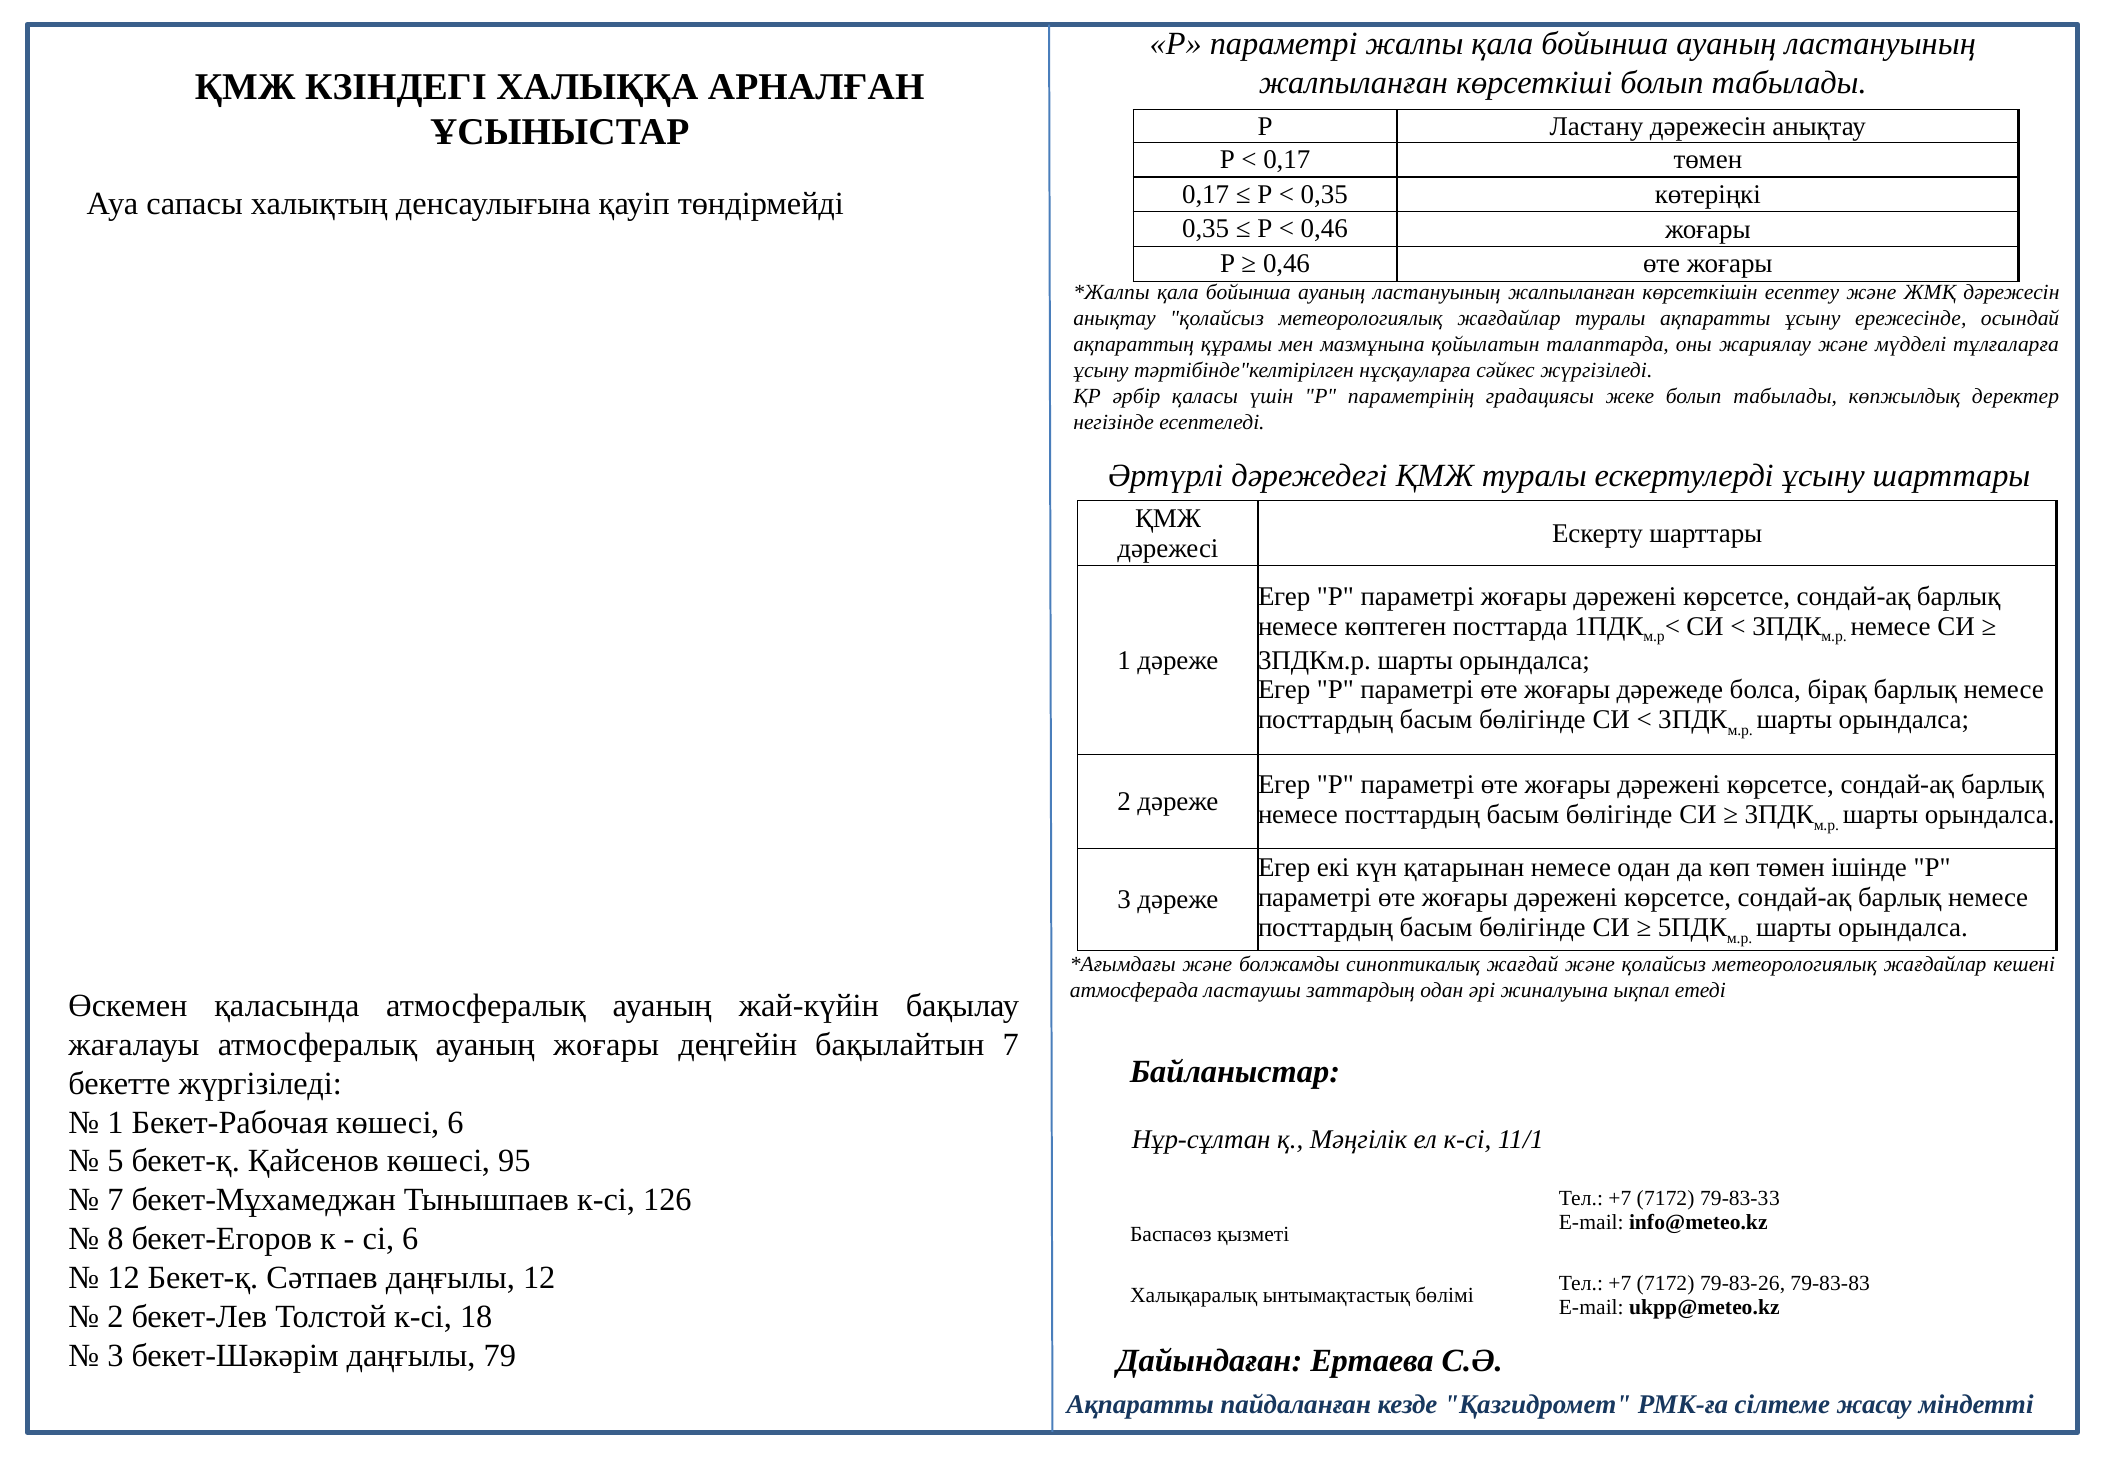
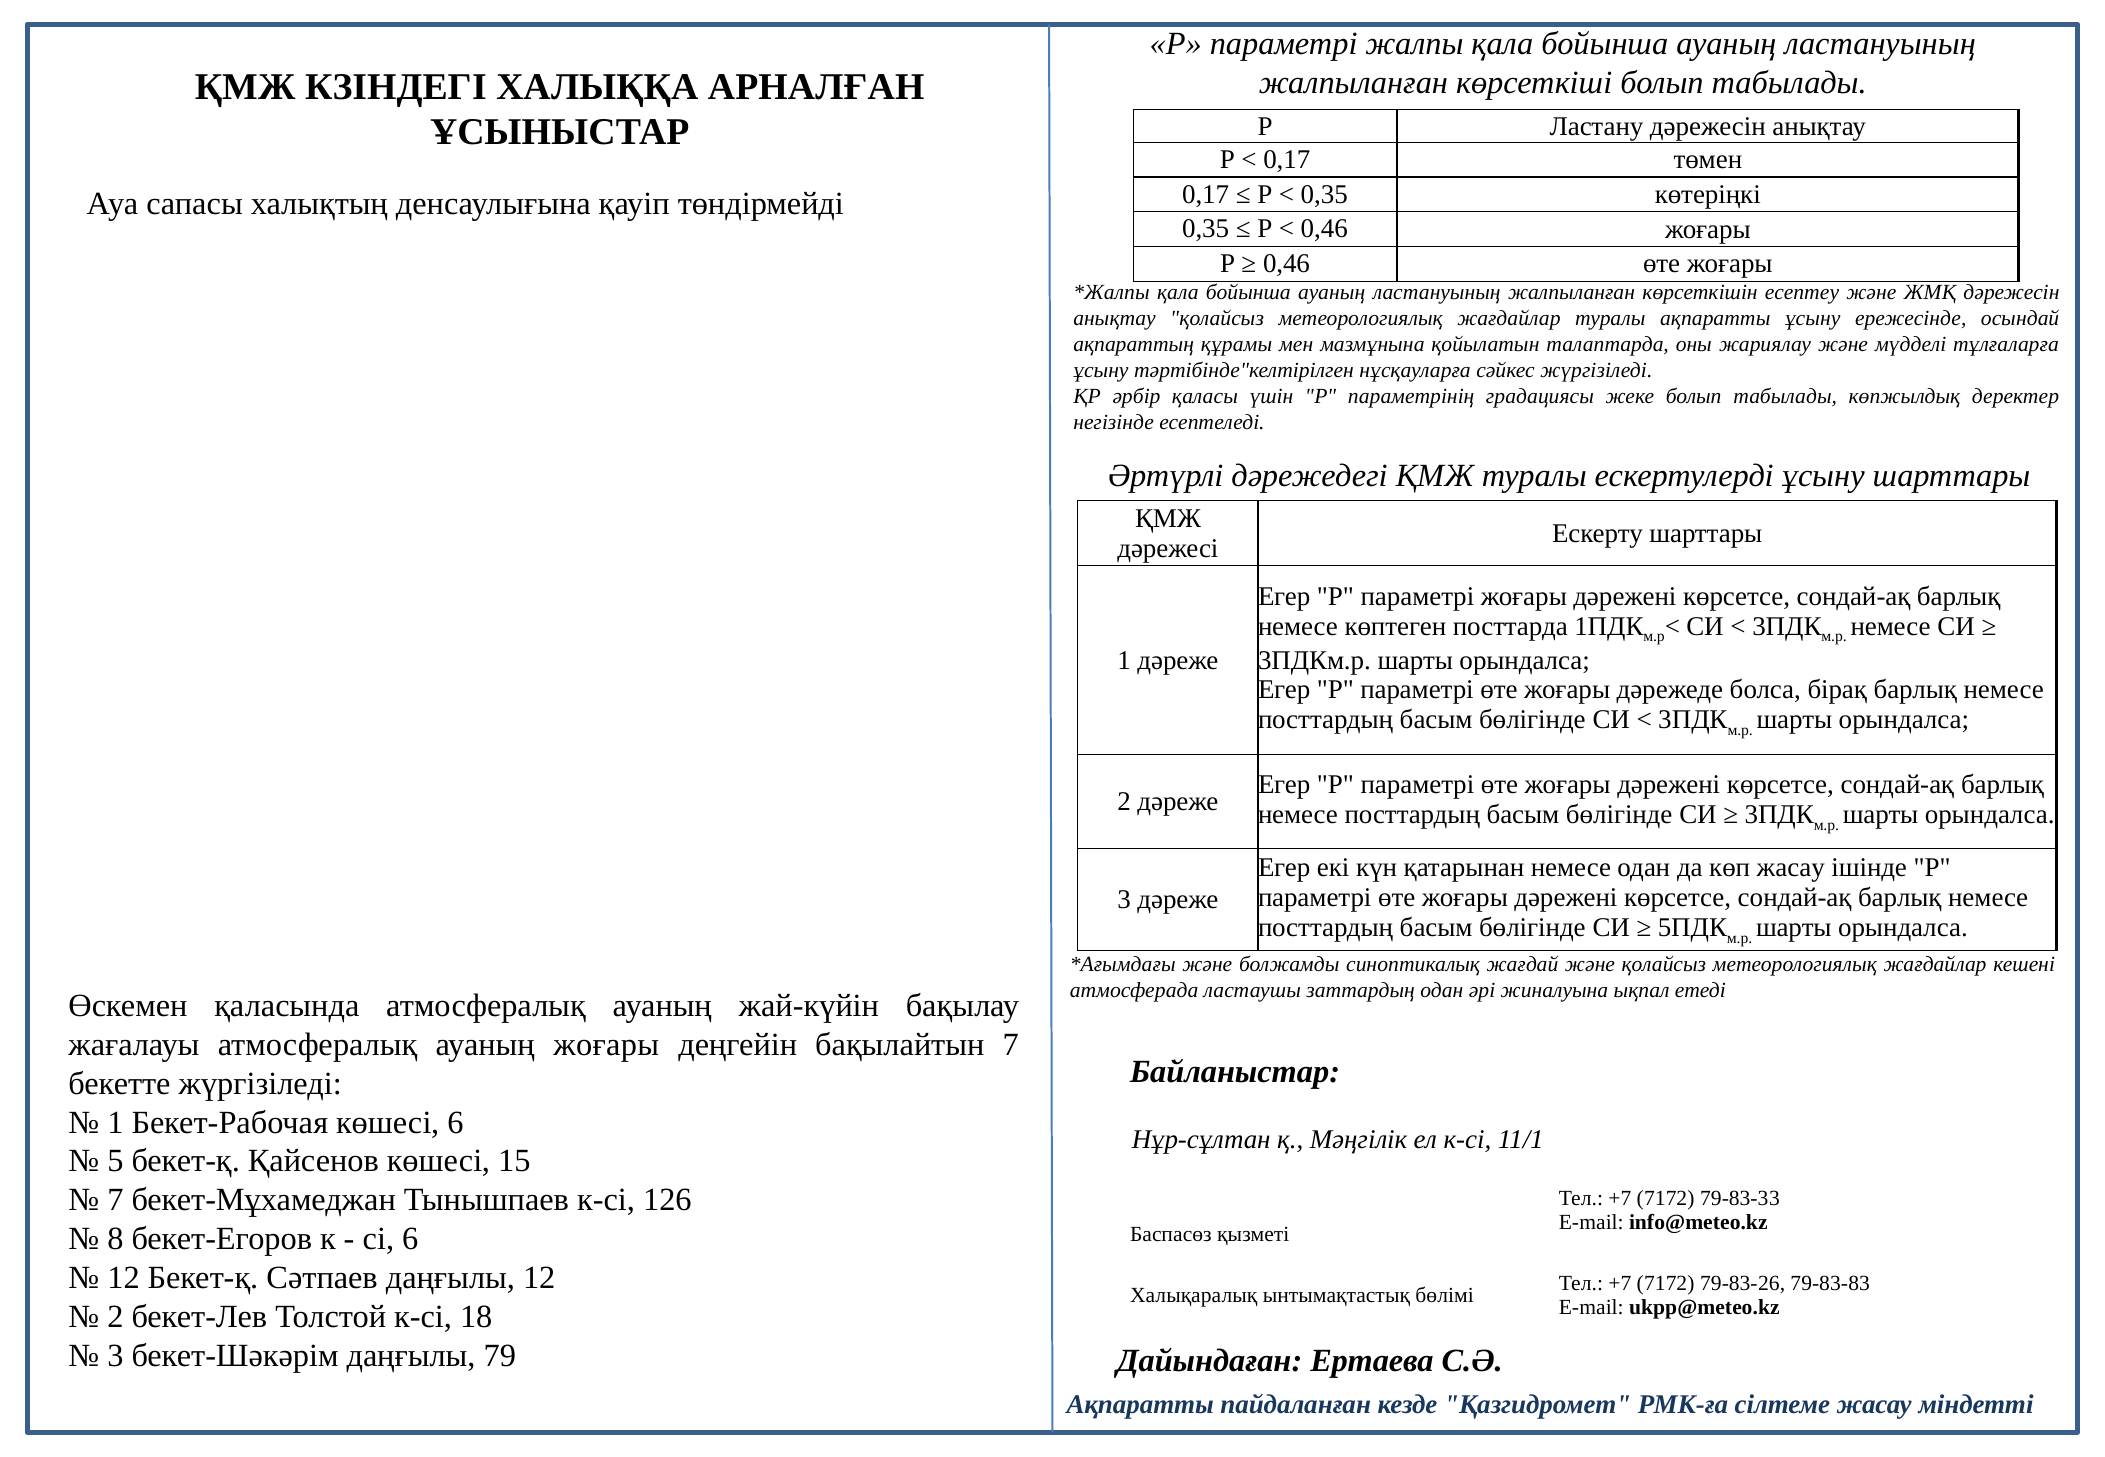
көп төмен: төмен -> жасау (1791, 868)
95: 95 -> 15 (514, 1161)
